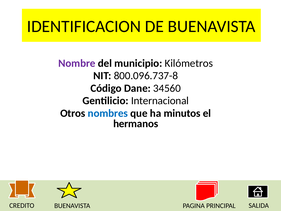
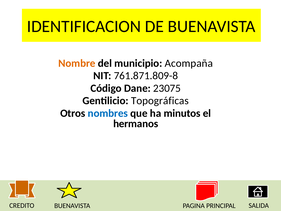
Nombre colour: purple -> orange (77, 63)
Kilómetros: Kilómetros -> Acompaña (189, 63)
800.096.737-8: 800.096.737-8 -> 761.871.809-8 (146, 76)
34560: 34560 -> 23075 (167, 88)
Internacional: Internacional -> Topográficas (160, 101)
